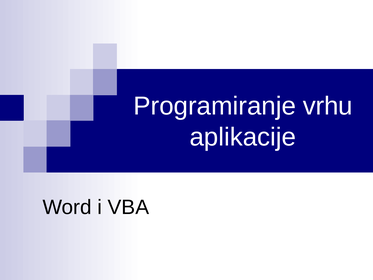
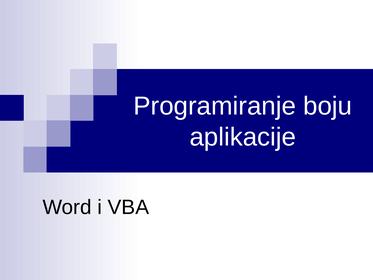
vrhu: vrhu -> boju (328, 106)
